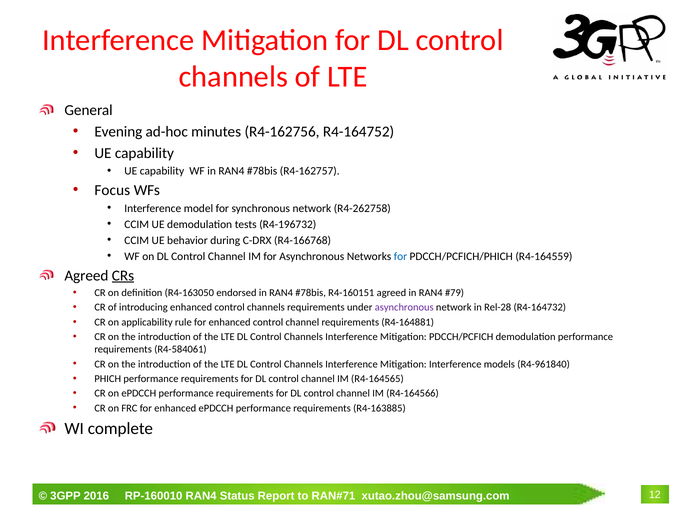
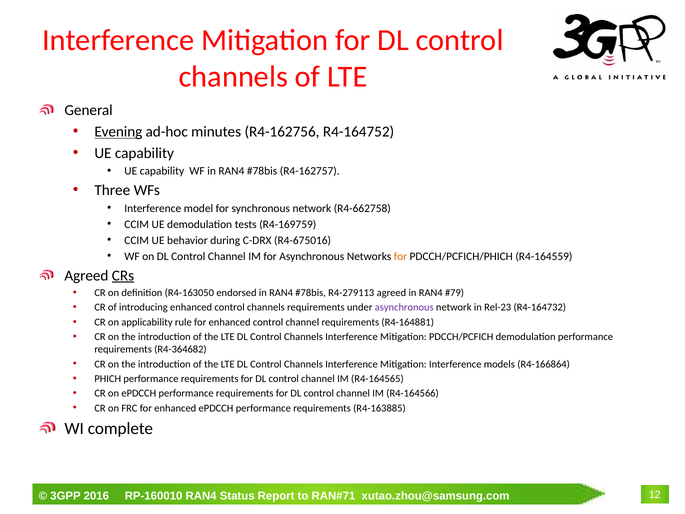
Evening underline: none -> present (118, 132)
Focus: Focus -> Three (112, 190)
R4-262758: R4-262758 -> R4-662758 (362, 208)
R4-196732: R4-196732 -> R4-169759 (288, 224)
R4-166768: R4-166768 -> R4-675016 (303, 240)
for colour: blue -> orange (400, 256)
R4-160151: R4-160151 -> R4-279113 (351, 293)
Rel-28: Rel-28 -> Rel-23 (498, 307)
R4-584061: R4-584061 -> R4-364682 (180, 349)
R4-961840: R4-961840 -> R4-166864 (544, 364)
